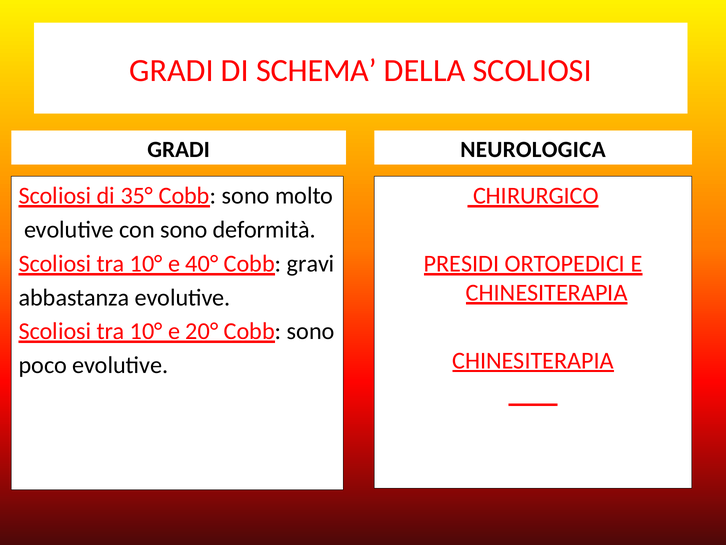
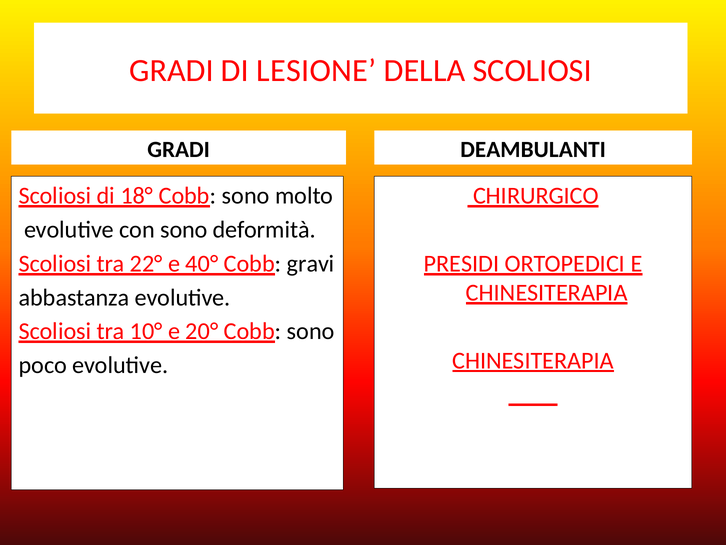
SCHEMA: SCHEMA -> LESIONE (316, 70)
NEUROLOGICA: NEUROLOGICA -> DEAMBULANTI (533, 150)
35°: 35° -> 18° (137, 196)
10°: 10° -> 22° (146, 263)
